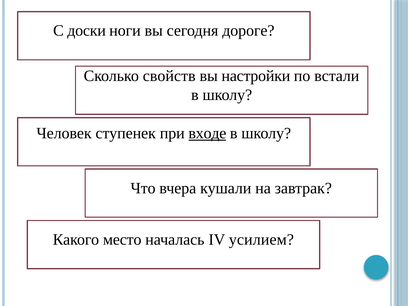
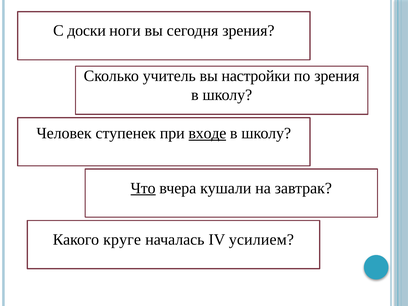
сегодня дороге: дороге -> зрения (248, 31)
свойств: свойств -> учитель (169, 76)
по встали: встали -> зрения (337, 76)
Что underline: none -> present (143, 188)
место: место -> круге (122, 240)
